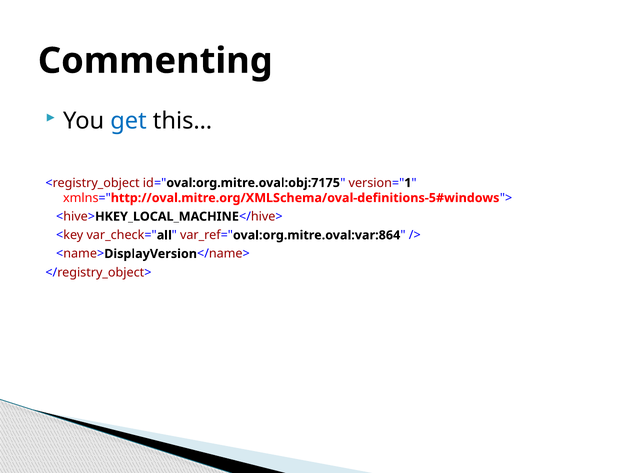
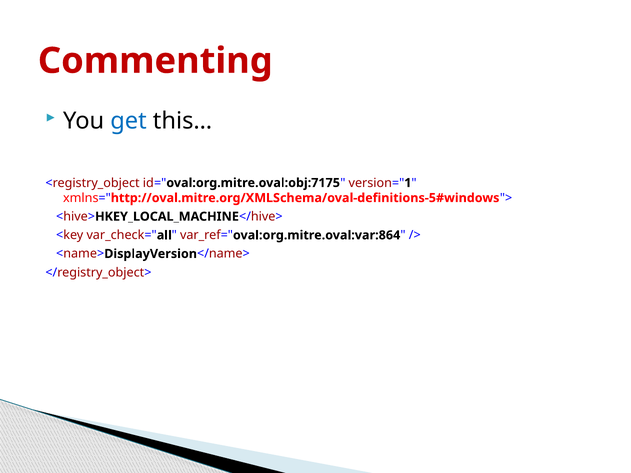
Commenting colour: black -> red (155, 61)
